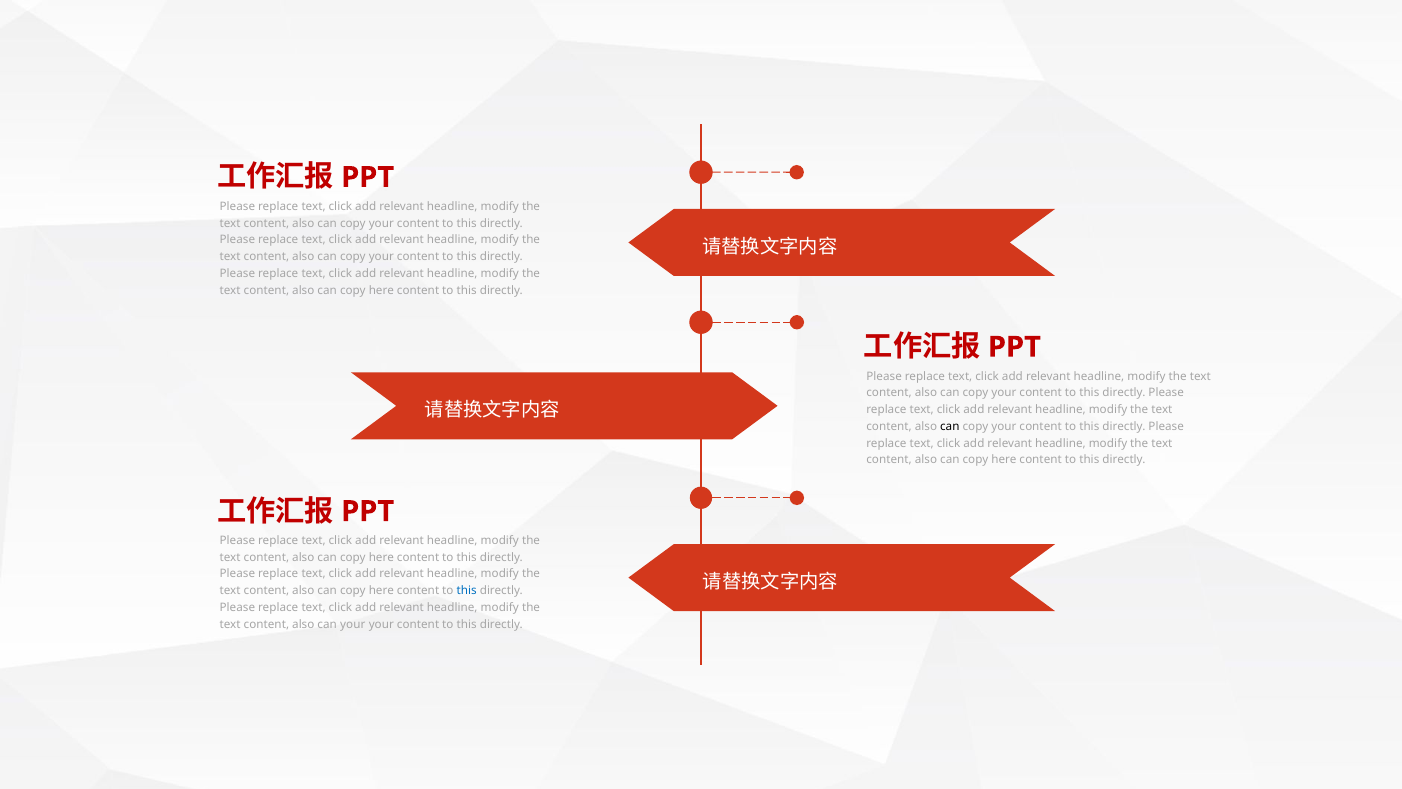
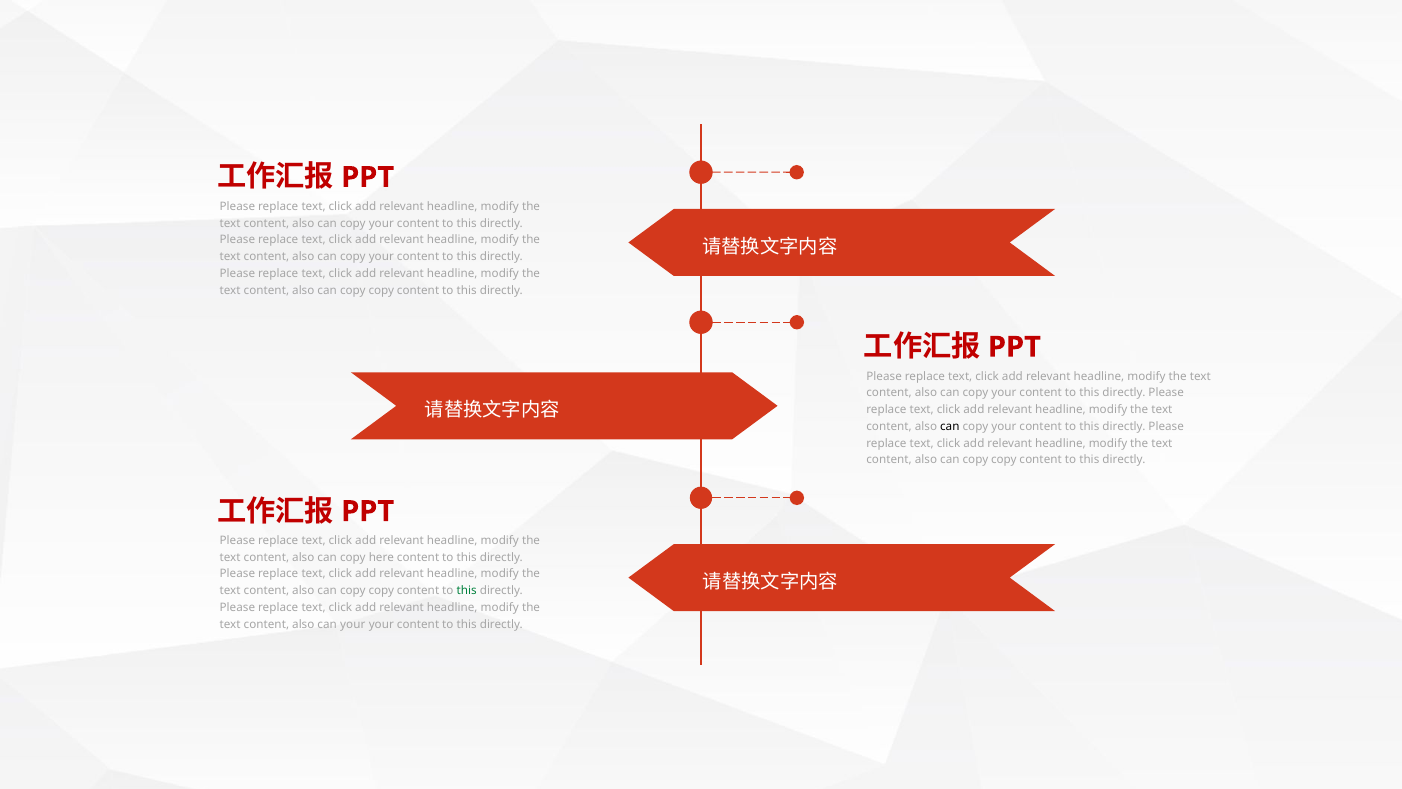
here: here -> copy (381, 290)
here: here -> copy (1004, 460)
here: here -> copy (381, 591)
this colour: blue -> green (467, 591)
